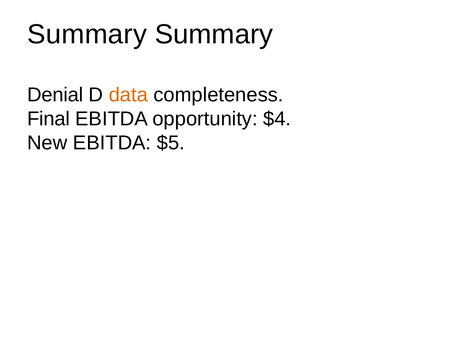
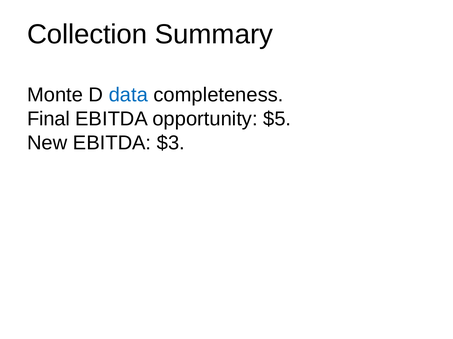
Summary: Summary -> Collection (87, 34)
Denial: Denial -> Monte (55, 95)
data colour: orange -> blue (128, 95)
$4: $4 -> $5 (277, 119)
$5: $5 -> $3 (171, 143)
